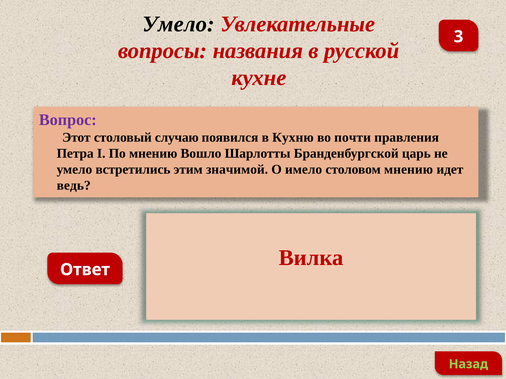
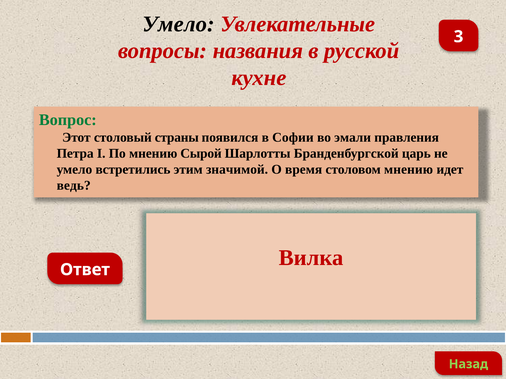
Вопрос colour: purple -> green (68, 120)
случаю: случаю -> страны (177, 138)
Кухню: Кухню -> Софии (293, 138)
почти: почти -> эмали (353, 138)
Вошло: Вошло -> Сырой (201, 154)
имело: имело -> время (304, 170)
